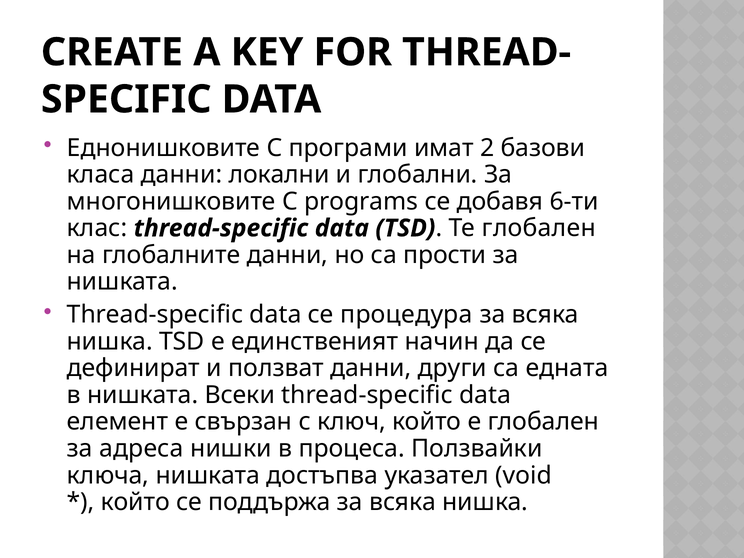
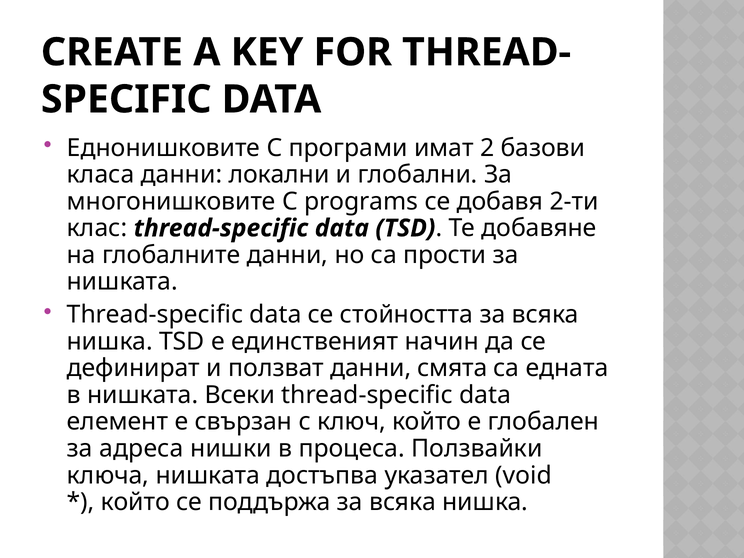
6-ти: 6-ти -> 2-ти (574, 201)
Те глобален: глобален -> добавяне (539, 228)
процедура: процедура -> стойността (407, 315)
други: други -> смята (452, 368)
